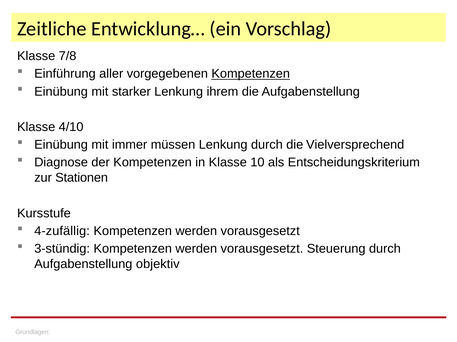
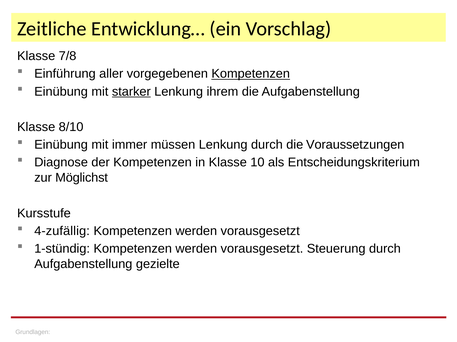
starker underline: none -> present (131, 92)
4/10: 4/10 -> 8/10 (71, 127)
Vielversprechend: Vielversprechend -> Voraussetzungen (355, 145)
Stationen: Stationen -> Möglichst (82, 178)
3-stündig: 3-stündig -> 1-stündig (62, 249)
objektiv: objektiv -> gezielte (158, 264)
